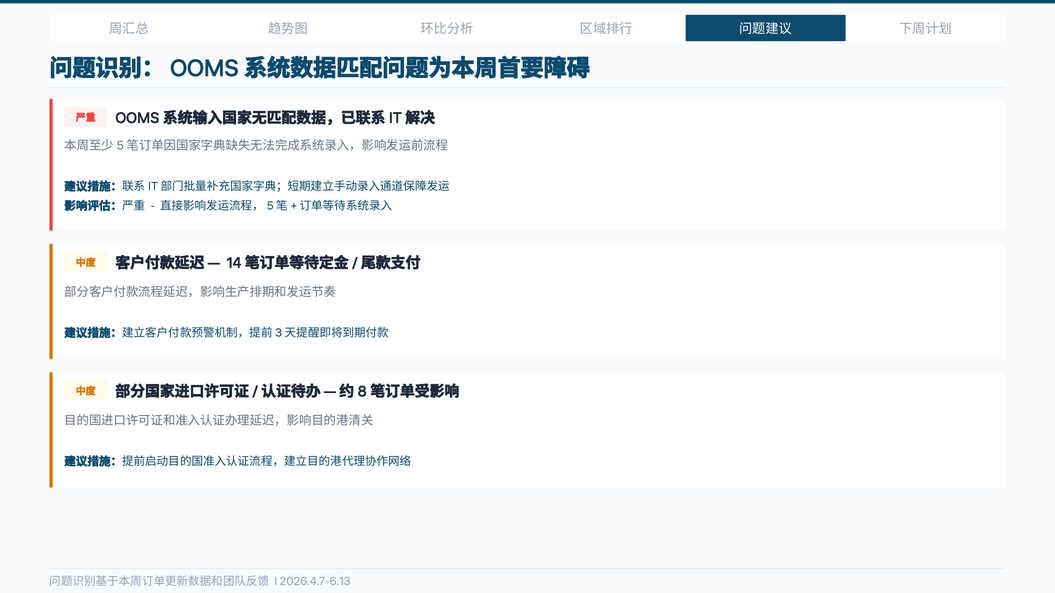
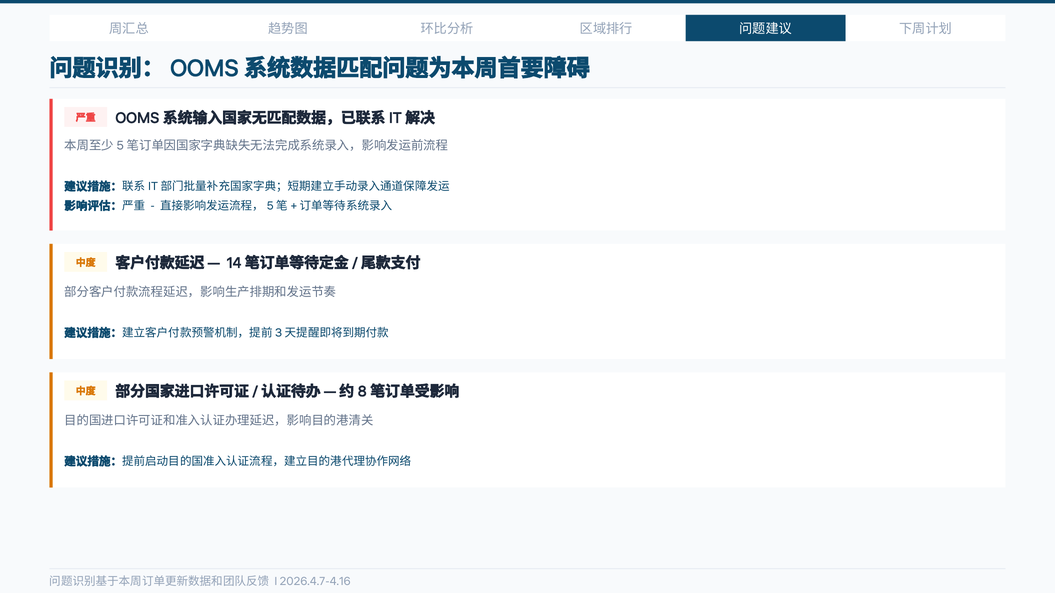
2026.4.7-6.13: 2026.4.7-6.13 -> 2026.4.7-4.16 (315, 582)
